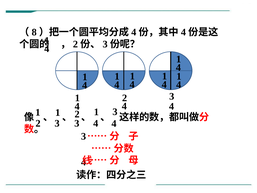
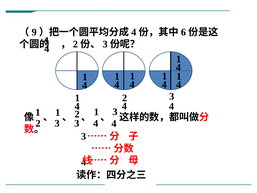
8: 8 -> 9 (34, 32)
4: 4 -> 6 (183, 32)
